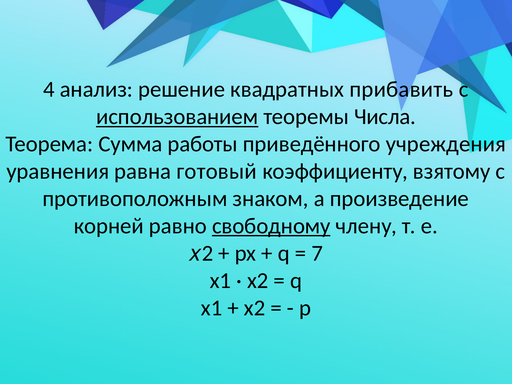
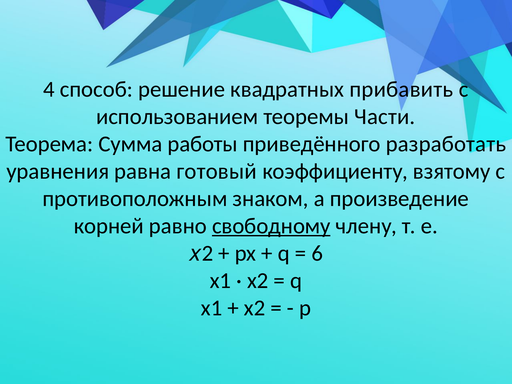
анализ: анализ -> способ (96, 89)
использованием underline: present -> none (177, 117)
Числа: Числа -> Части (385, 117)
учреждения: учреждения -> разработать (446, 144)
7: 7 -> 6 (317, 253)
